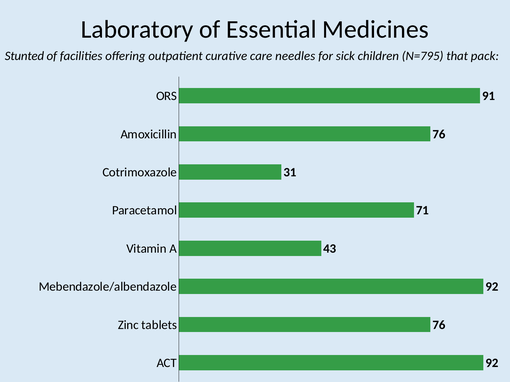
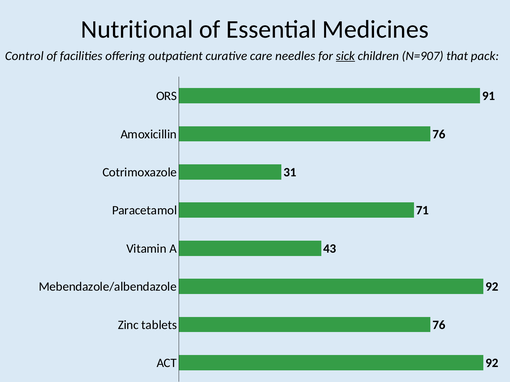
Laboratory: Laboratory -> Nutritional (137, 29)
Stunted: Stunted -> Control (24, 56)
sick underline: none -> present (345, 56)
N=795: N=795 -> N=907 (423, 56)
